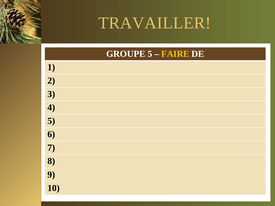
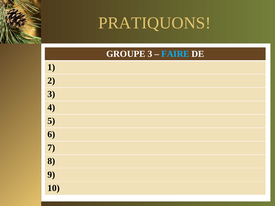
TRAVAILLER: TRAVAILLER -> PRATIQUONS (155, 23)
GROUPE 5: 5 -> 3 (150, 54)
FAIRE colour: yellow -> light blue (175, 54)
